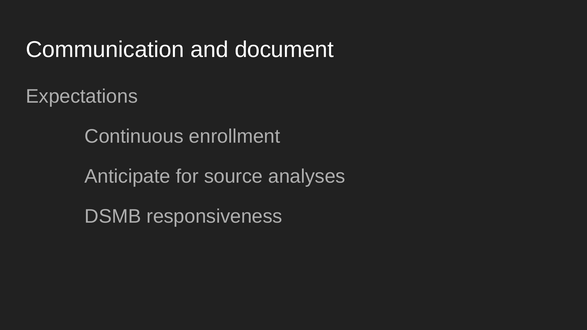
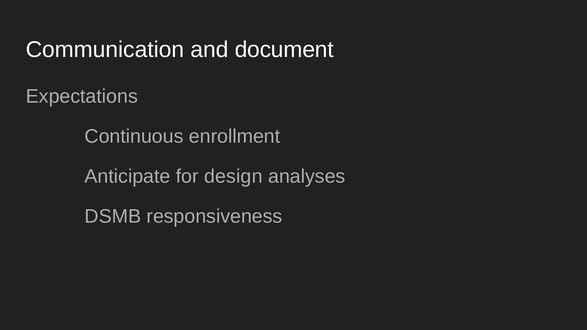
source: source -> design (233, 177)
